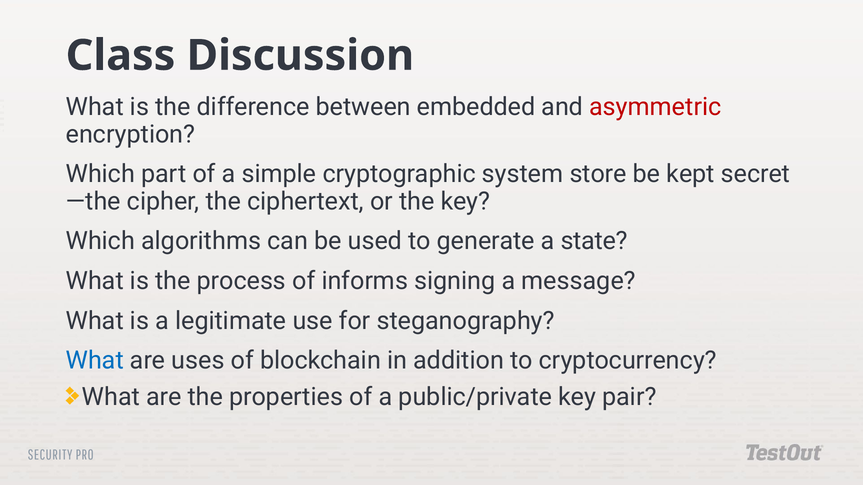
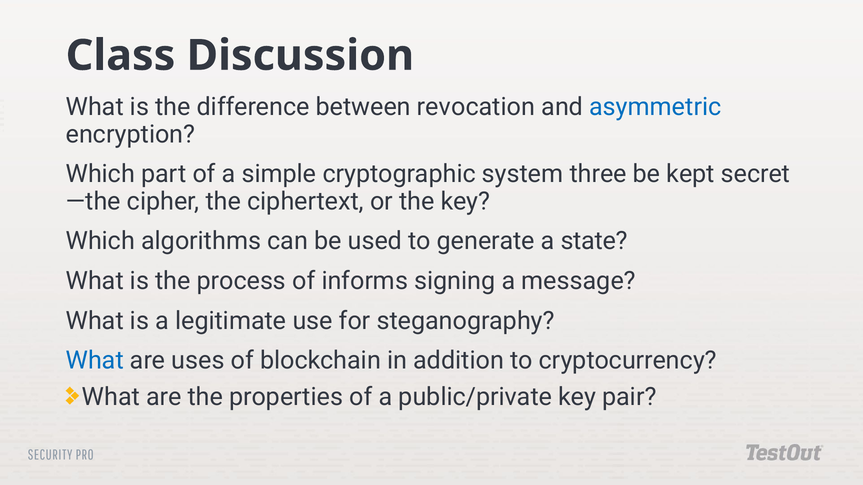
embedded: embedded -> revocation (476, 107)
asymmetric colour: red -> blue (655, 107)
store: store -> three (598, 174)
